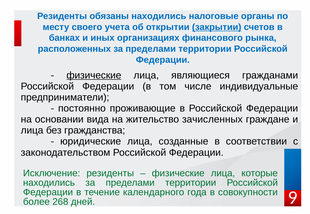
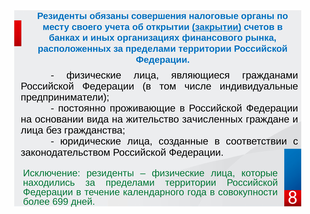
обязаны находились: находились -> совершения (159, 16)
физические underline: present -> none (94, 76)
268: 268 -> 699 (60, 202)
9: 9 -> 8 (293, 198)
